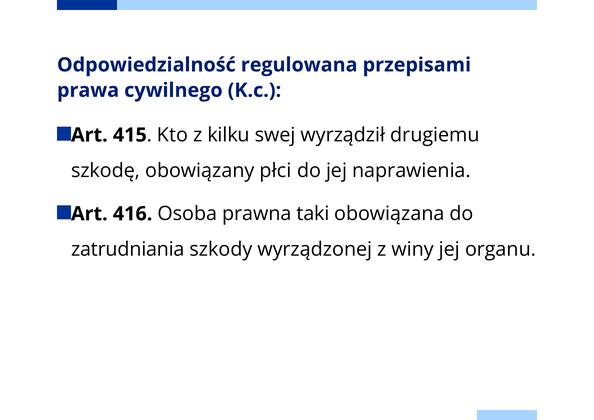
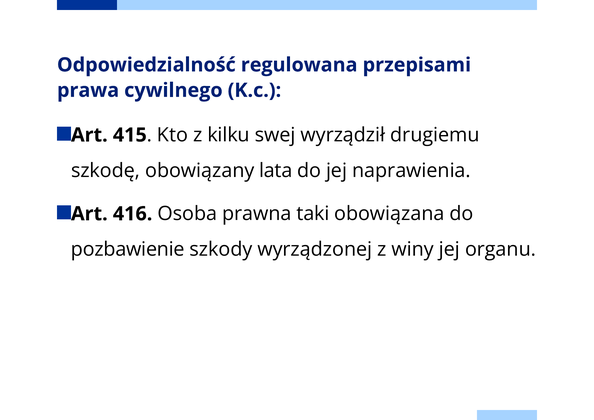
płci: płci -> lata (276, 171)
zatrudniania: zatrudniania -> pozbawienie (128, 249)
